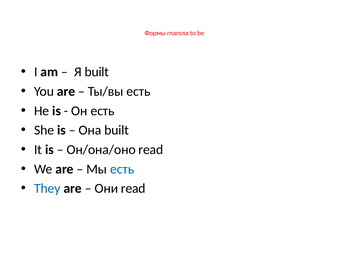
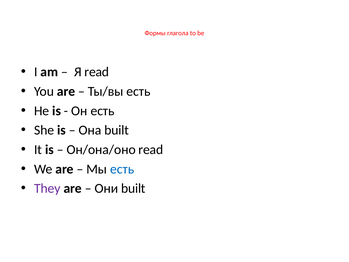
Я built: built -> read (97, 72)
They colour: blue -> purple (47, 188)
Они read: read -> built (133, 188)
